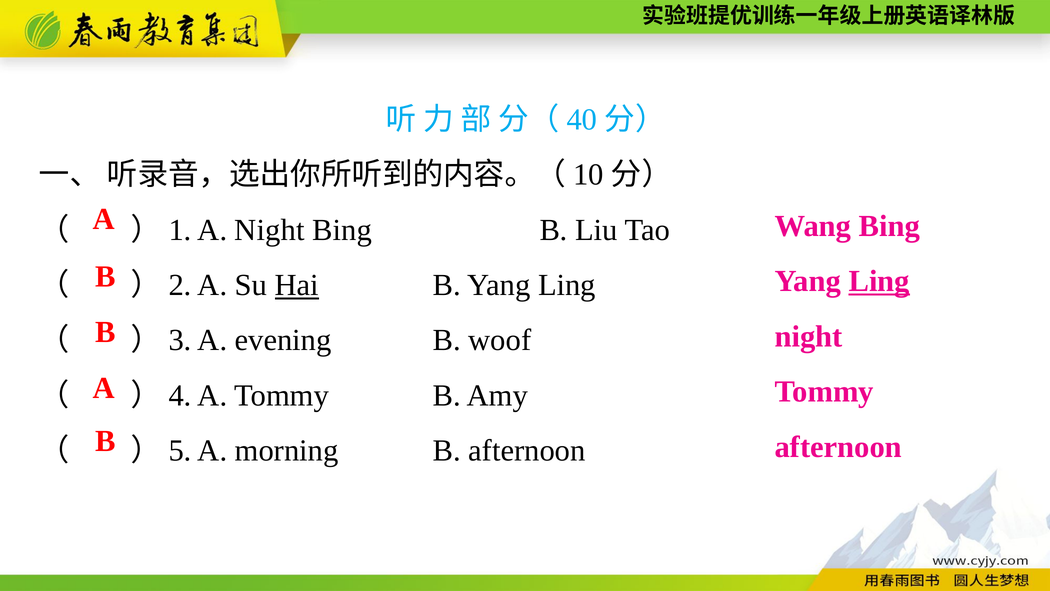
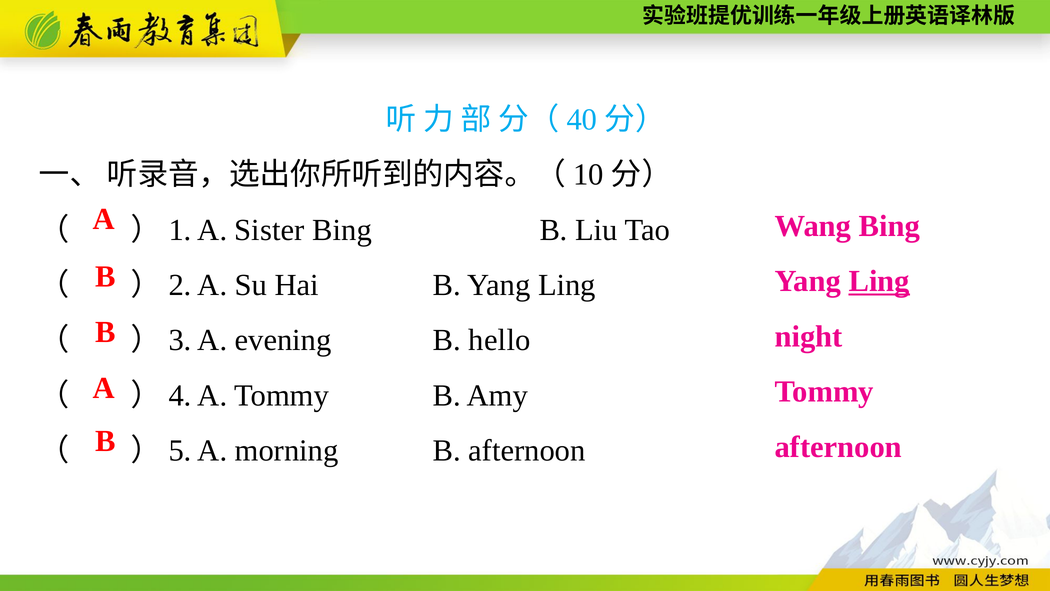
A Night: Night -> Sister (269, 230)
Hai underline: present -> none (297, 285)
woof: woof -> hello (500, 340)
